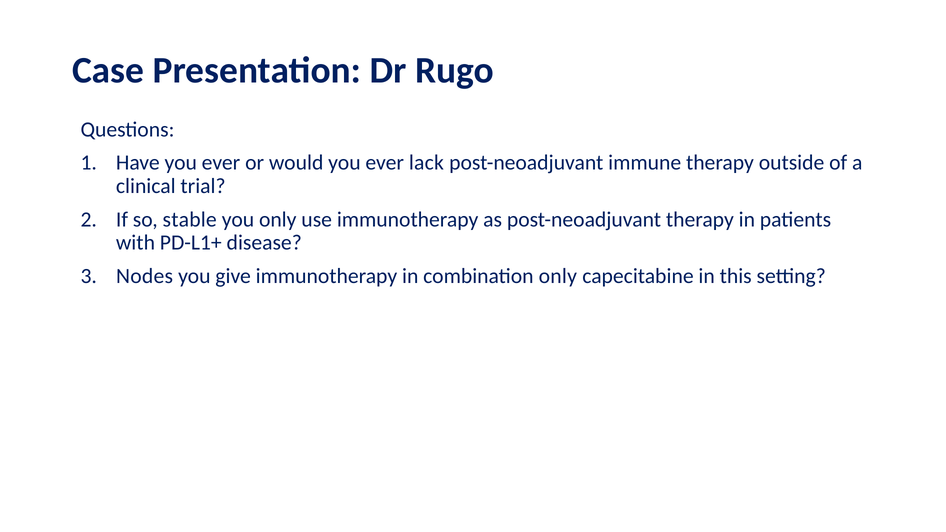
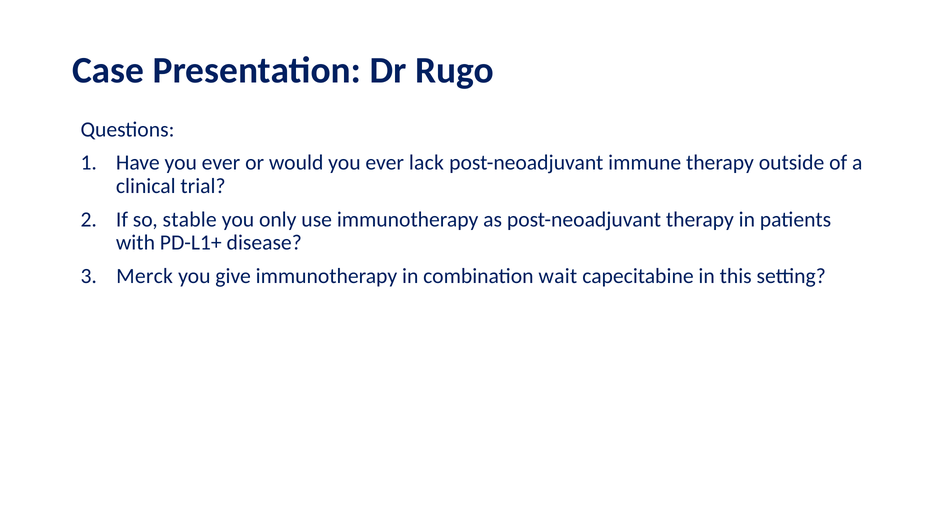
Nodes: Nodes -> Merck (145, 276)
combination only: only -> wait (558, 276)
